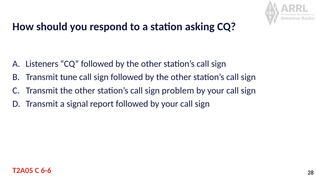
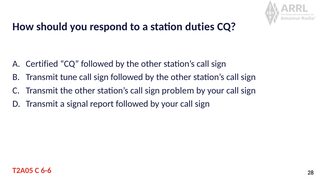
asking: asking -> duties (200, 27)
Listeners: Listeners -> Certified (42, 64)
